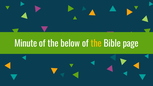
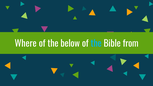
Minute: Minute -> Where (26, 44)
the colour: yellow -> light blue (96, 44)
page: page -> from (131, 44)
